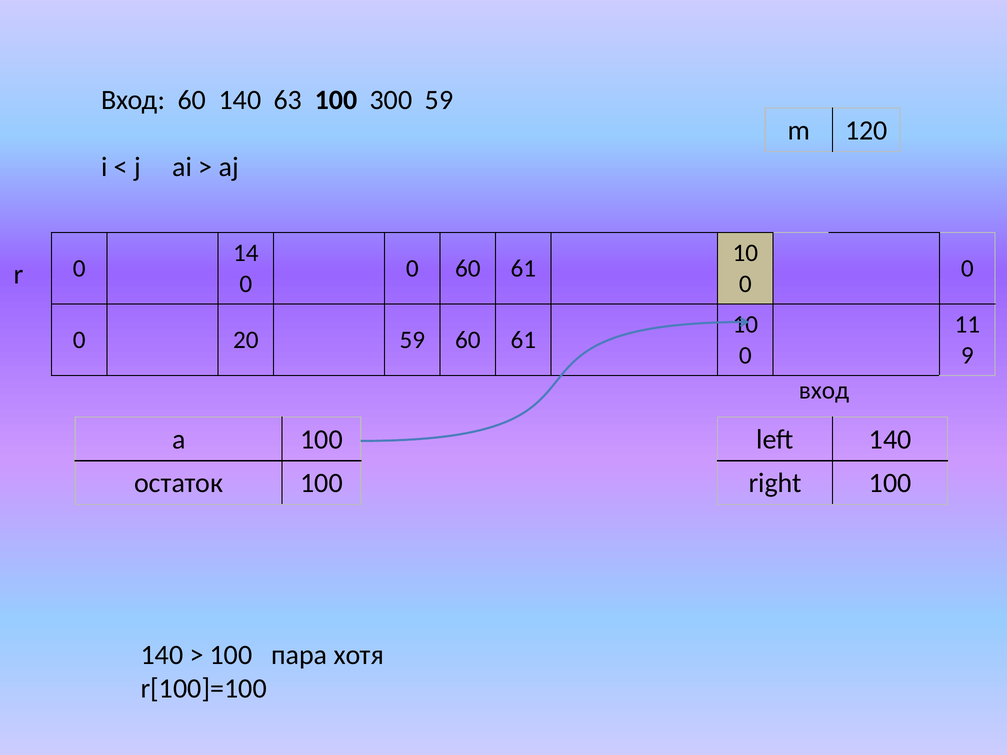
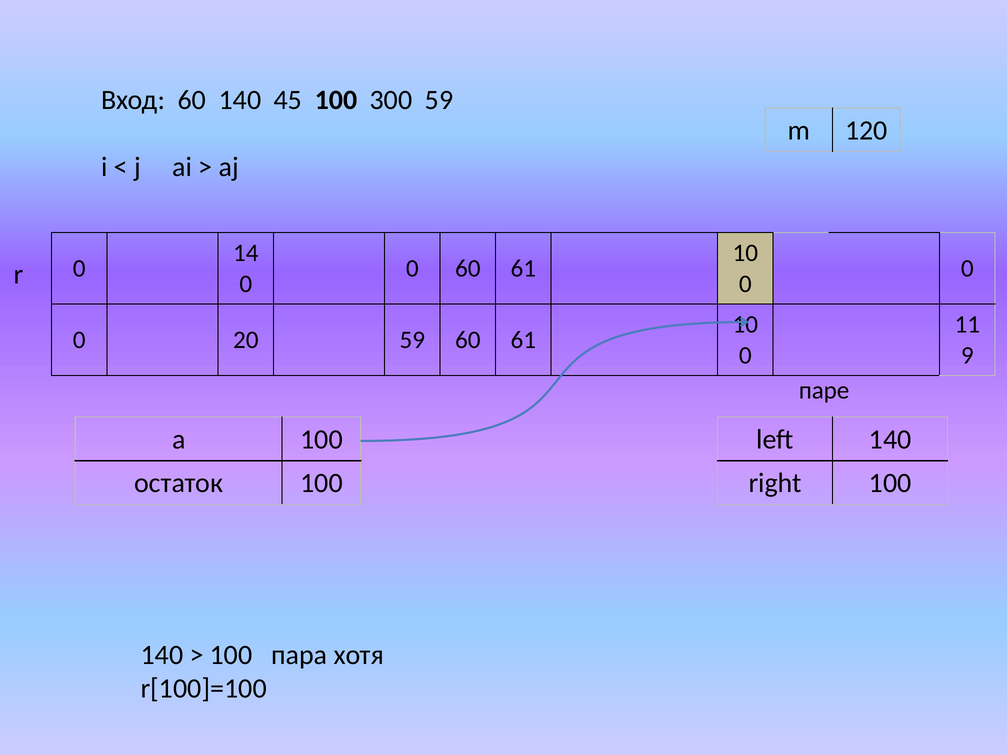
63: 63 -> 45 (288, 100)
вход: вход -> паре (824, 390)
